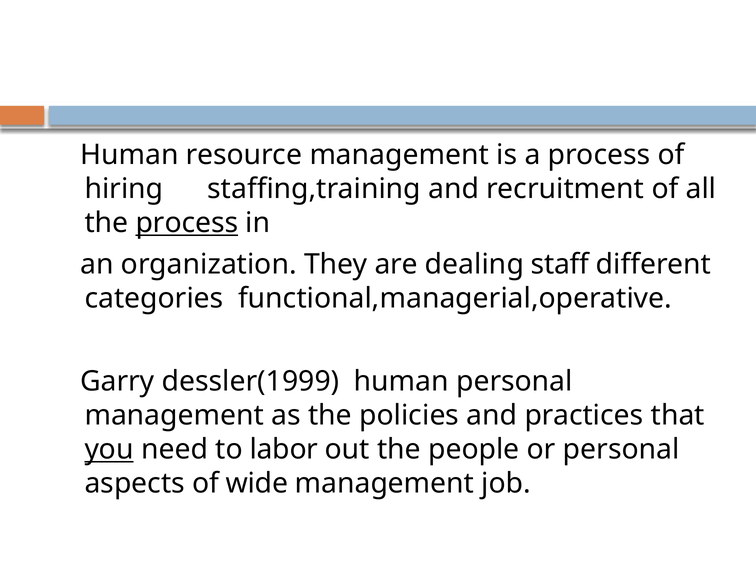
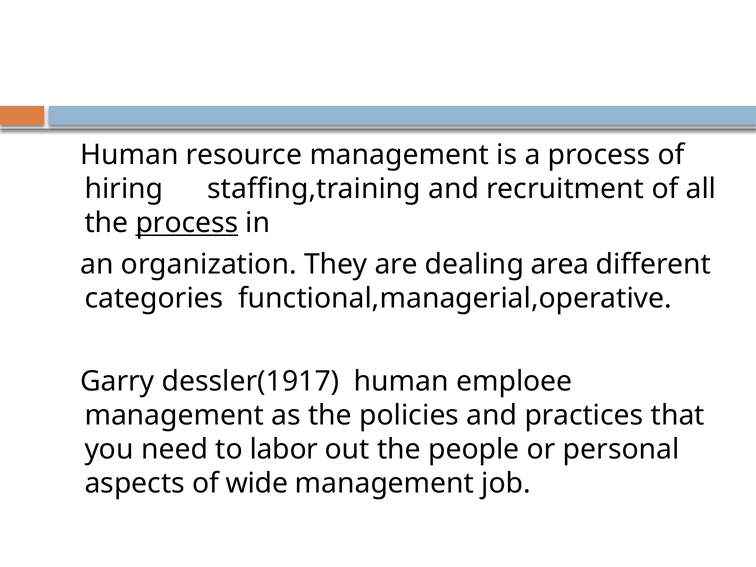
staff: staff -> area (560, 265)
dessler(1999: dessler(1999 -> dessler(1917 (251, 381)
human personal: personal -> emploee (514, 381)
you underline: present -> none (109, 449)
